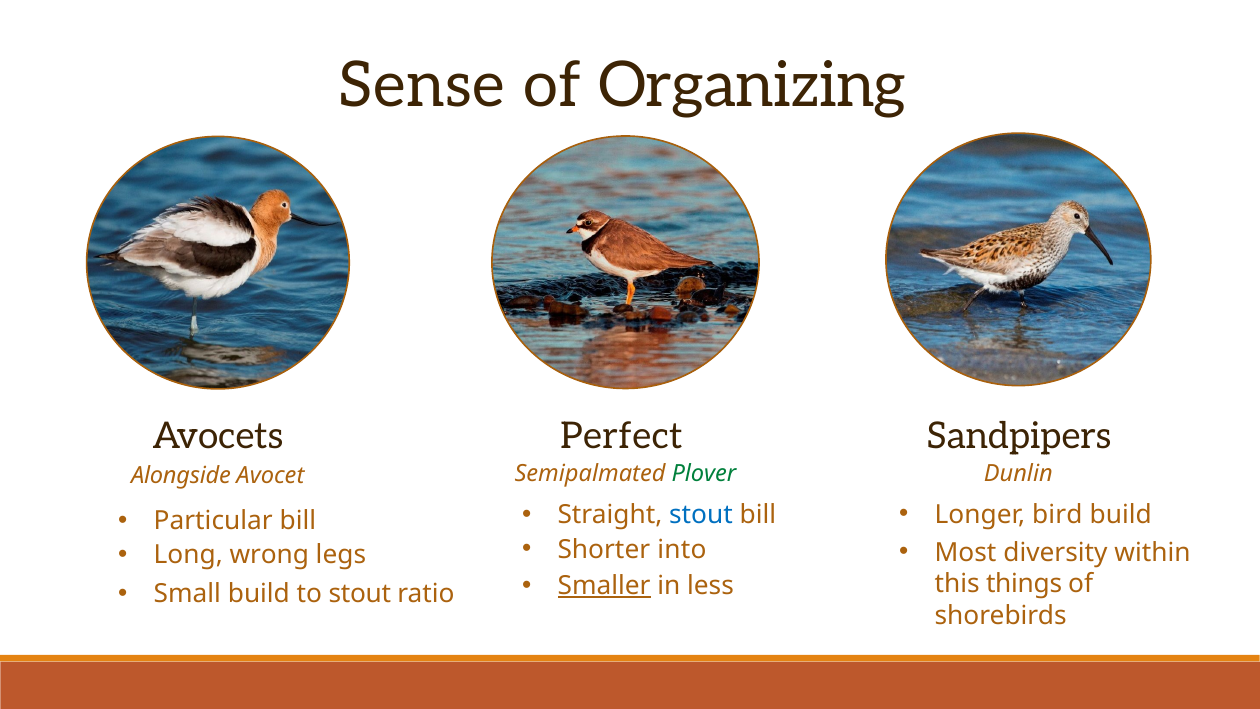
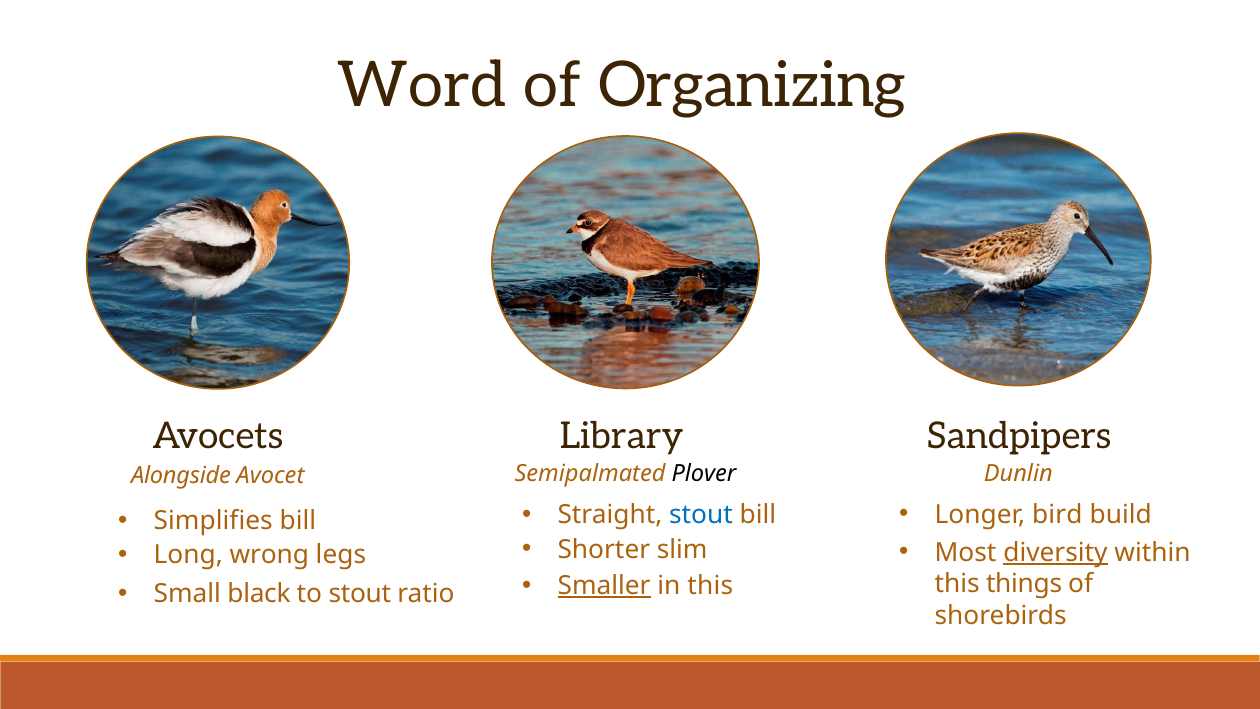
Sense: Sense -> Word (422, 86)
Perfect: Perfect -> Library (622, 436)
Plover colour: green -> black (704, 474)
Particular: Particular -> Simplifies (213, 521)
into: into -> slim (682, 549)
diversity underline: none -> present (1055, 552)
in less: less -> this (710, 586)
Small build: build -> black (259, 594)
